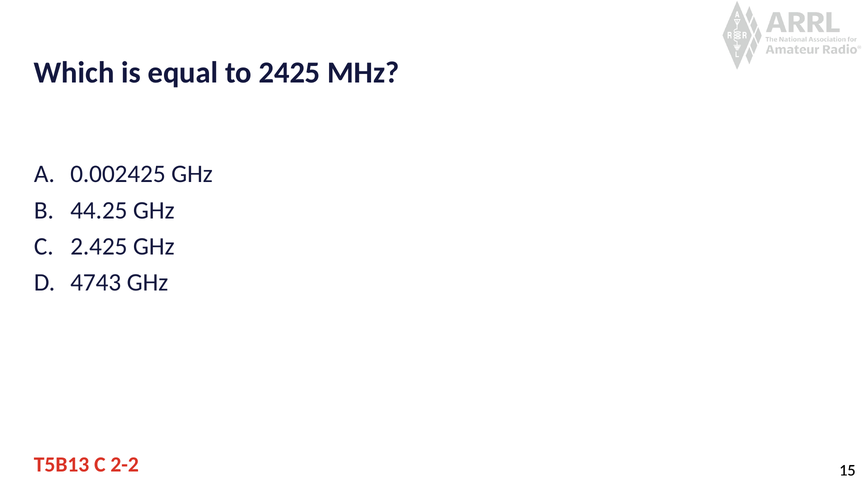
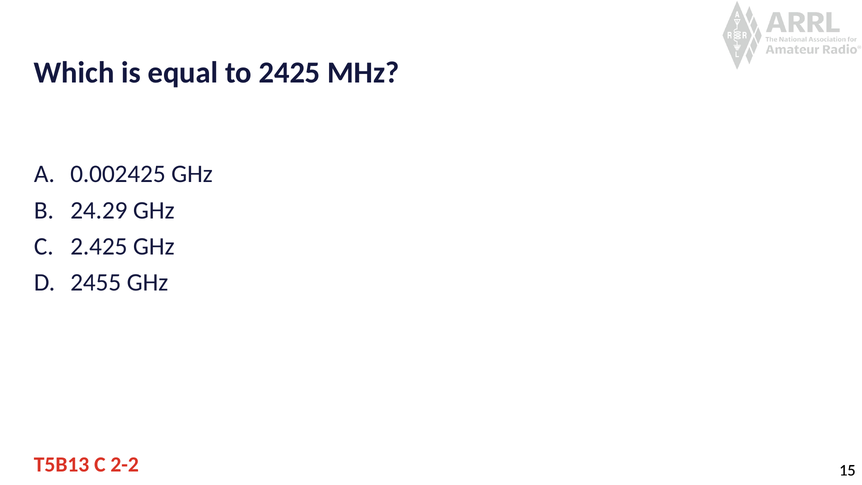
44.25: 44.25 -> 24.29 (99, 210)
4743: 4743 -> 2455 (96, 283)
